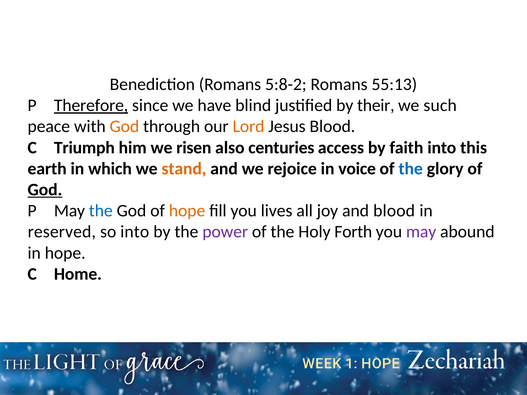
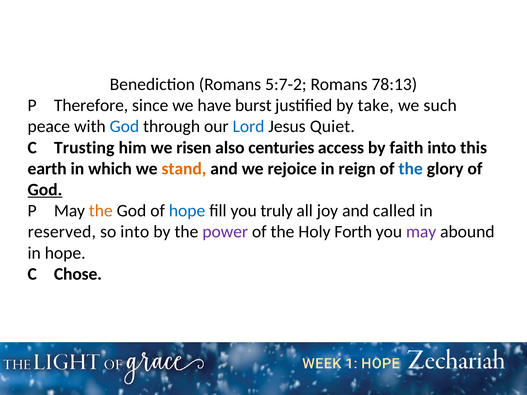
5:8-2: 5:8-2 -> 5:7-2 (286, 84)
55:13: 55:13 -> 78:13 (394, 84)
Therefore underline: present -> none (91, 106)
blind: blind -> burst (253, 106)
their: their -> take (376, 106)
God colour: orange -> blue (124, 127)
Lord colour: orange -> blue (248, 127)
Jesus Blood: Blood -> Quiet (332, 127)
Triumph: Triumph -> Trusting (84, 148)
voice: voice -> reign (357, 169)
the colour: blue -> orange (101, 211)
hope colour: orange -> blue (187, 211)
lives: lives -> truly (277, 211)
and blood: blood -> called (394, 211)
Home: Home -> Chose (78, 274)
